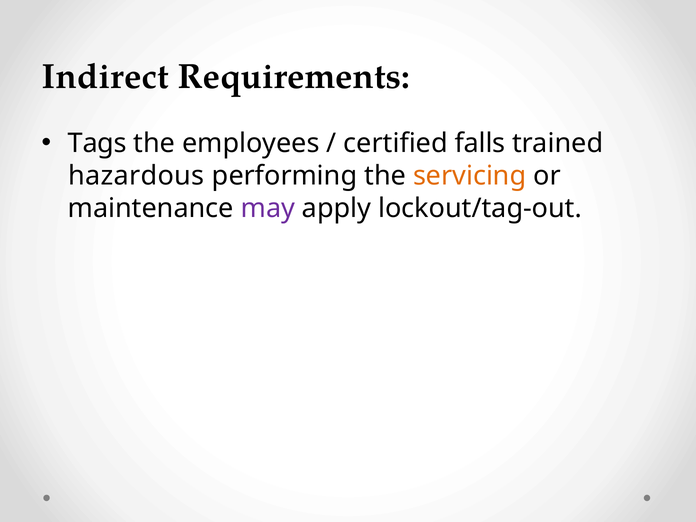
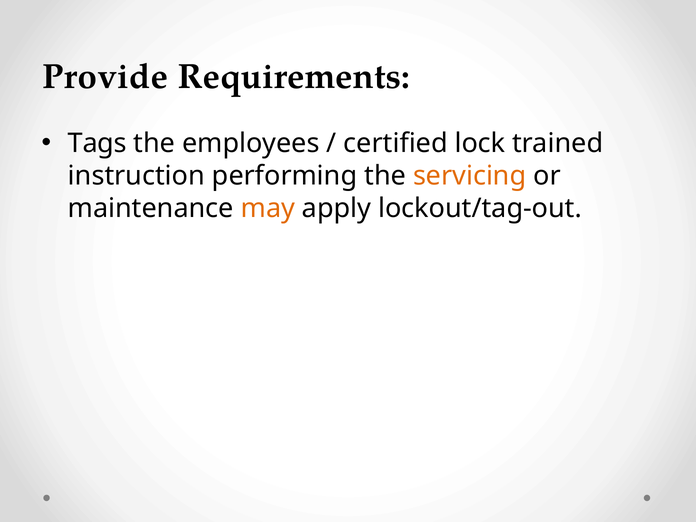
Indirect: Indirect -> Provide (105, 77)
falls: falls -> lock (480, 143)
hazardous: hazardous -> instruction (136, 176)
may colour: purple -> orange (268, 208)
